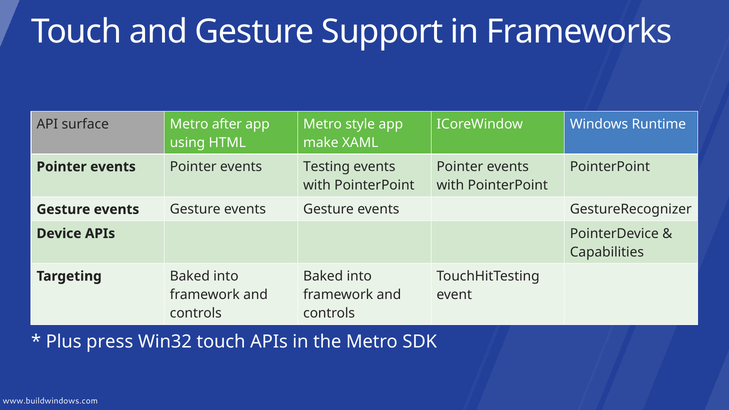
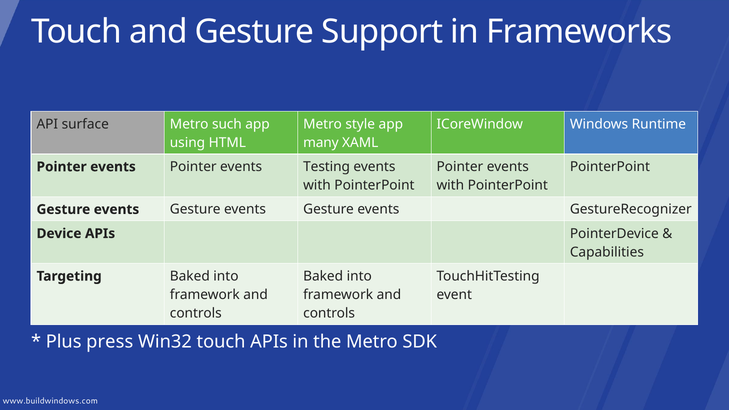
after: after -> such (227, 124)
make: make -> many (321, 143)
